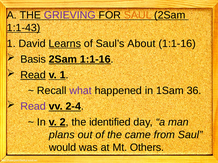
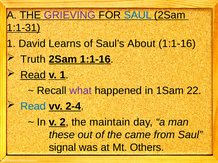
SAUL colour: orange -> blue (138, 15)
1:1-43: 1:1-43 -> 1:1-31 (24, 28)
Learns underline: present -> none (65, 44)
Basis: Basis -> Truth (33, 59)
36: 36 -> 22 (194, 91)
Read colour: purple -> blue (33, 107)
identified: identified -> maintain (110, 122)
plans: plans -> these (62, 135)
would: would -> signal (62, 148)
